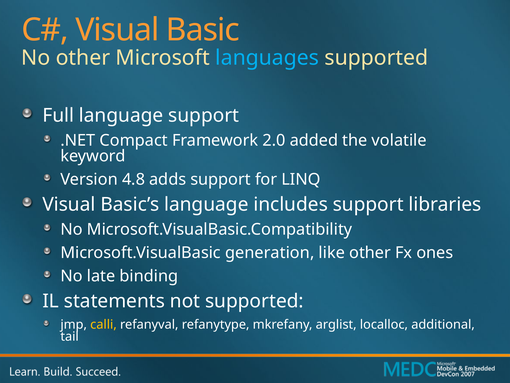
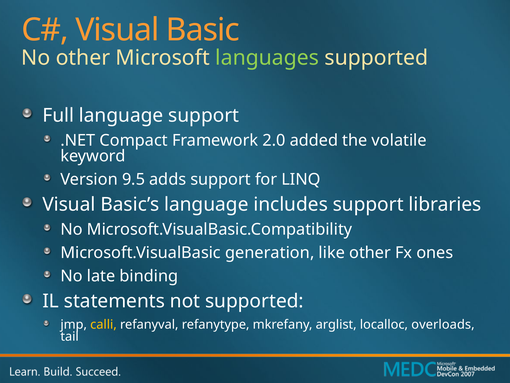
languages colour: light blue -> light green (267, 58)
4.8: 4.8 -> 9.5 (134, 179)
additional: additional -> overloads (443, 324)
